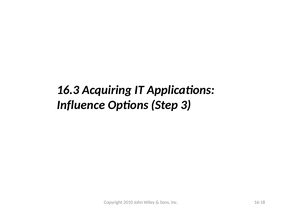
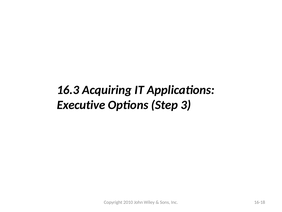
Influence: Influence -> Executive (81, 105)
